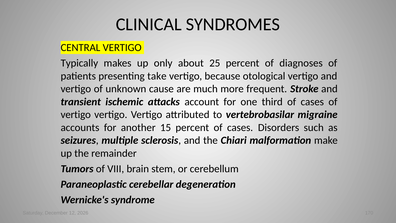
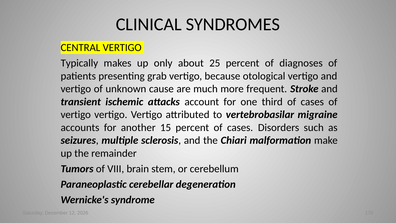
take: take -> grab (157, 76)
